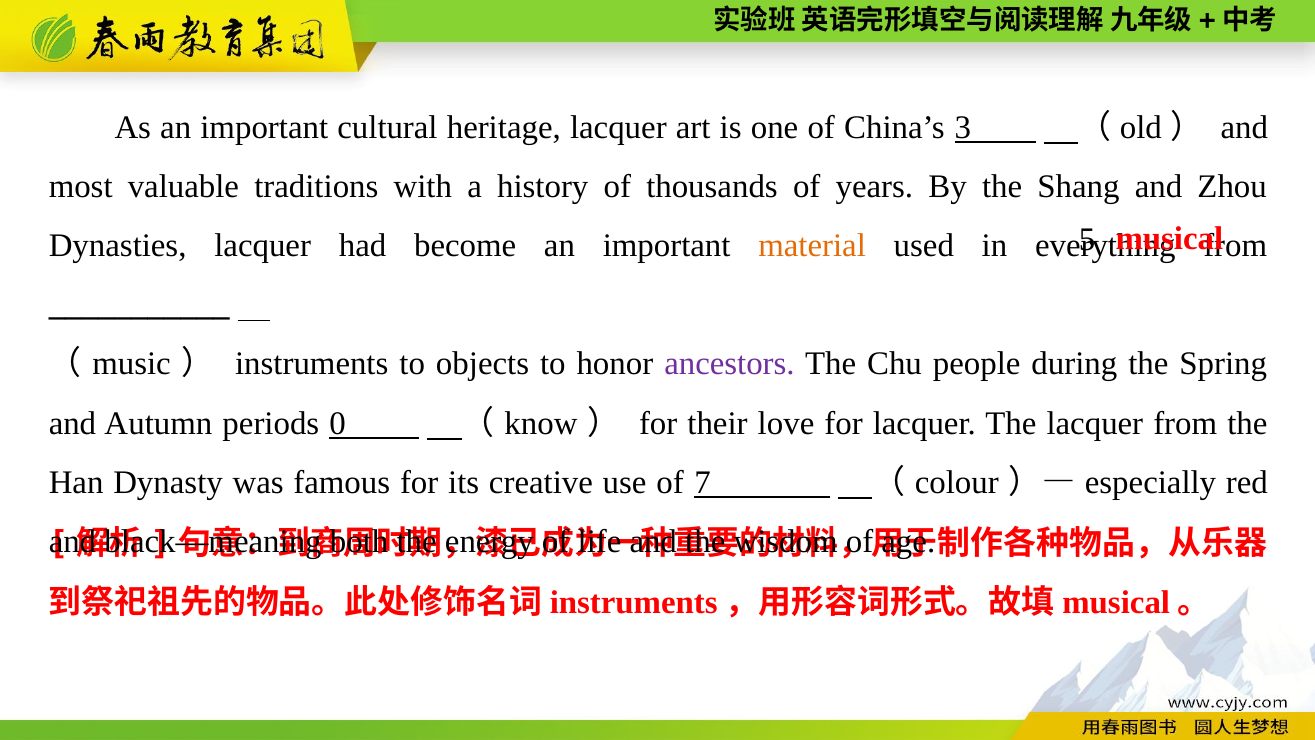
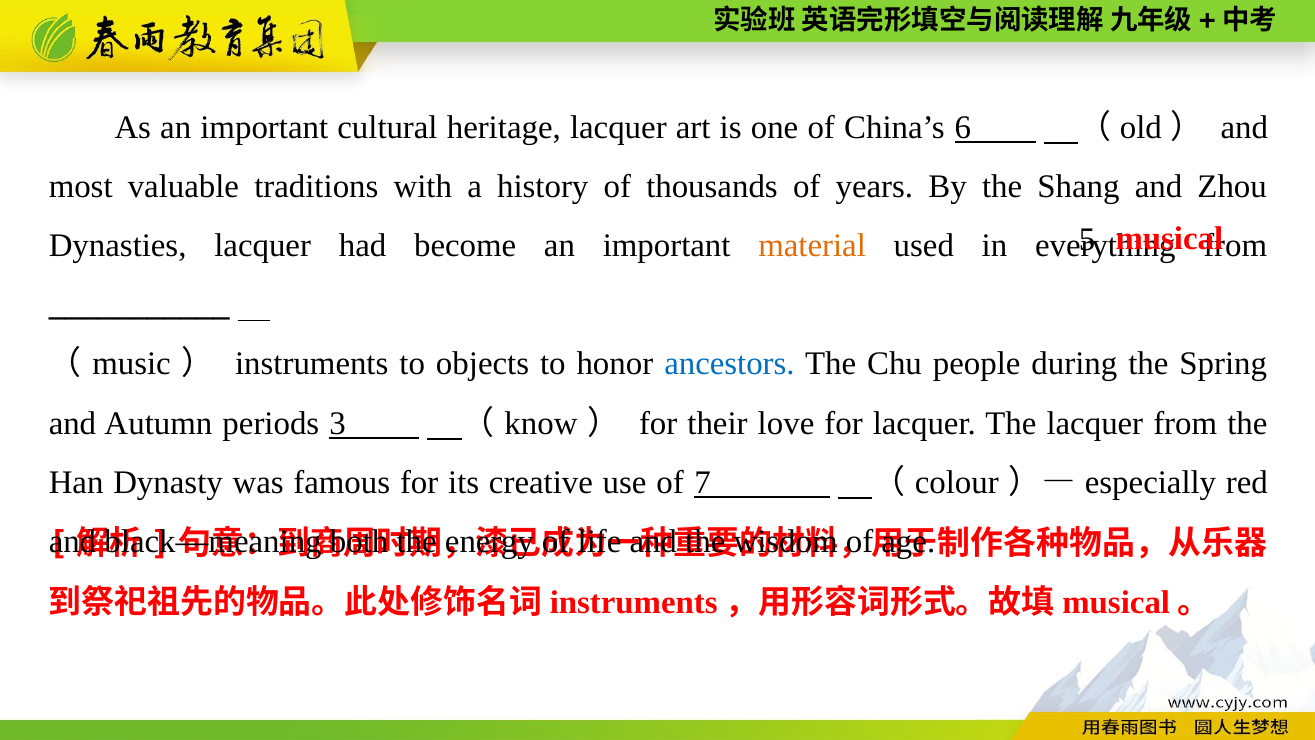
3: 3 -> 6 (963, 127)
ancestors colour: purple -> blue (729, 364)
0: 0 -> 3 (338, 423)
